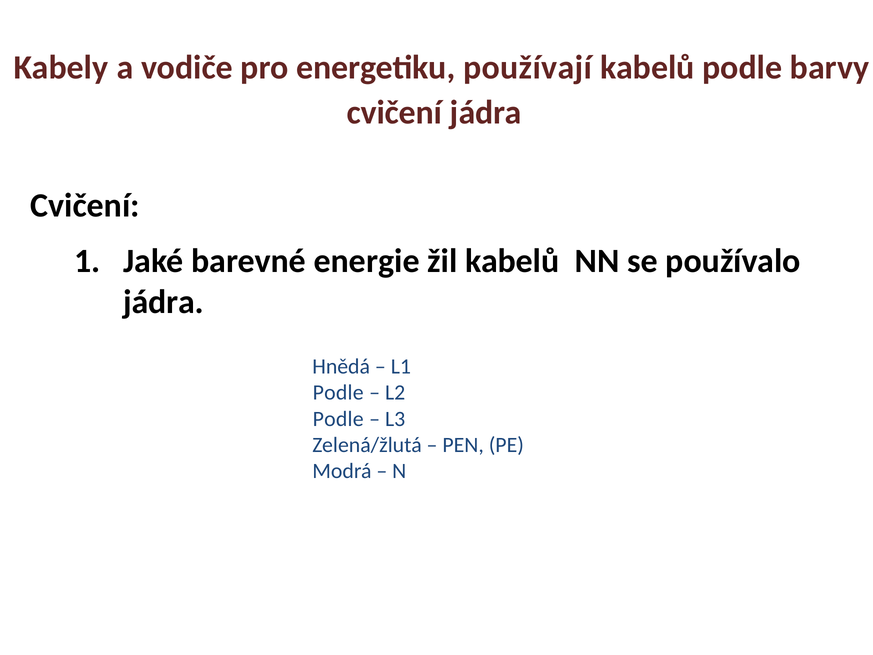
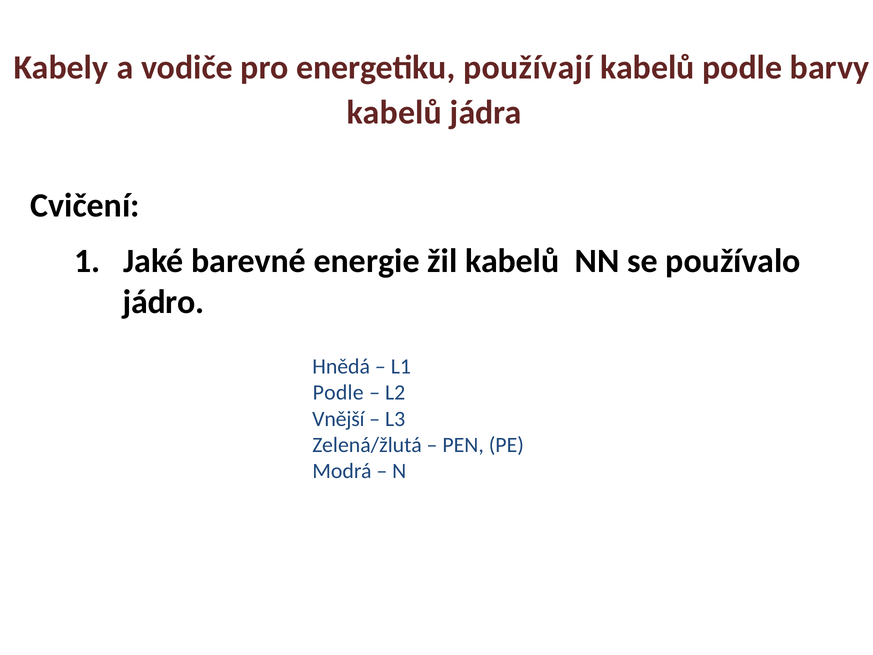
cvičení: cvičení -> kabelů (394, 112)
jádra: jádra -> jádro (163, 302)
Podle: Podle -> Vnější (338, 419)
